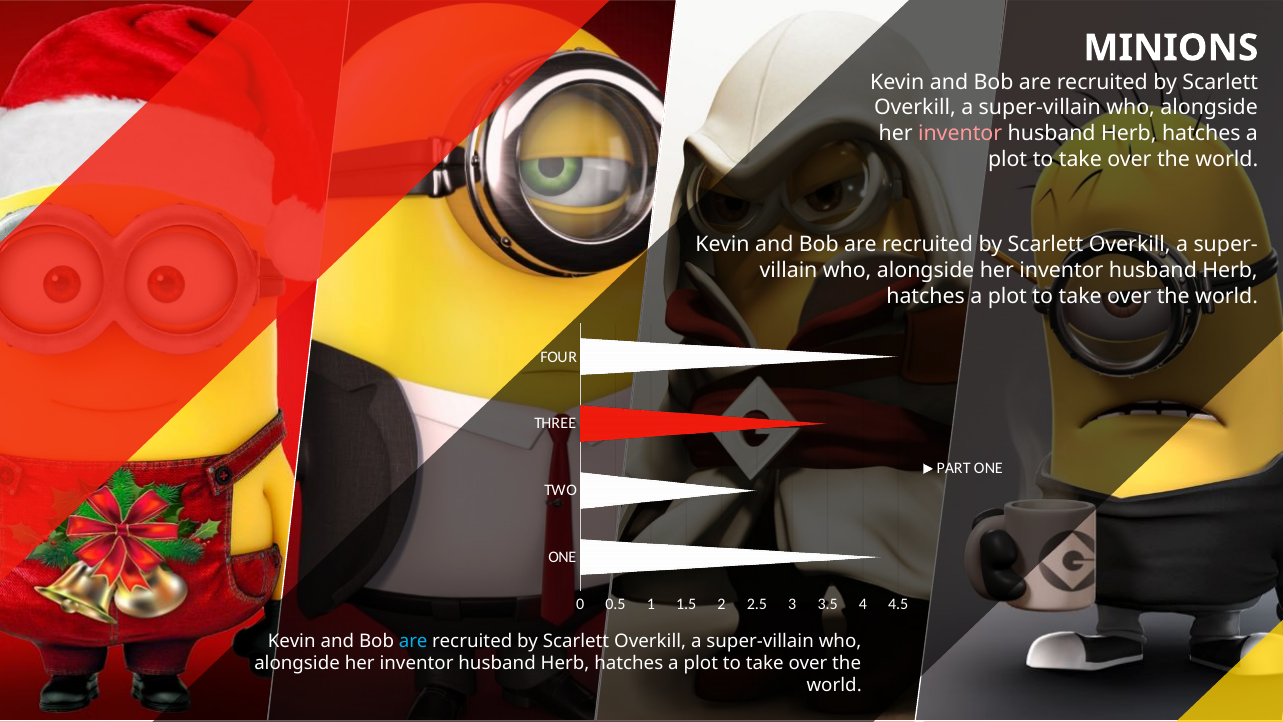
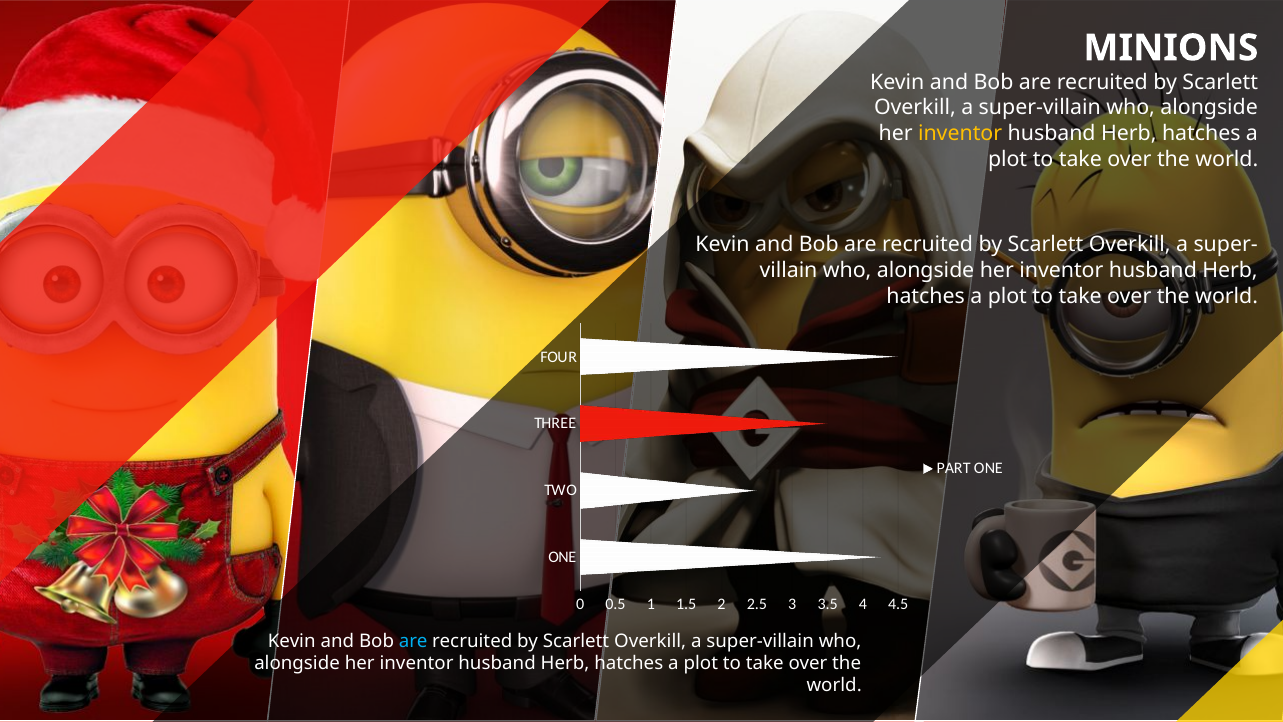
inventor colour: pink -> yellow (960, 133)
